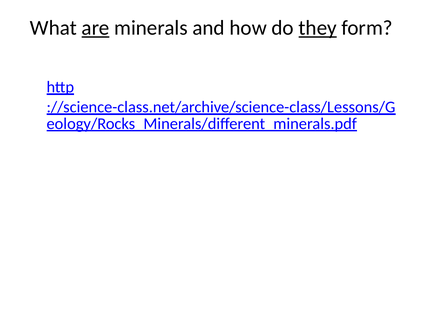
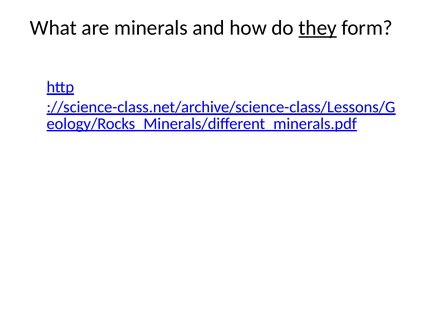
are underline: present -> none (96, 28)
